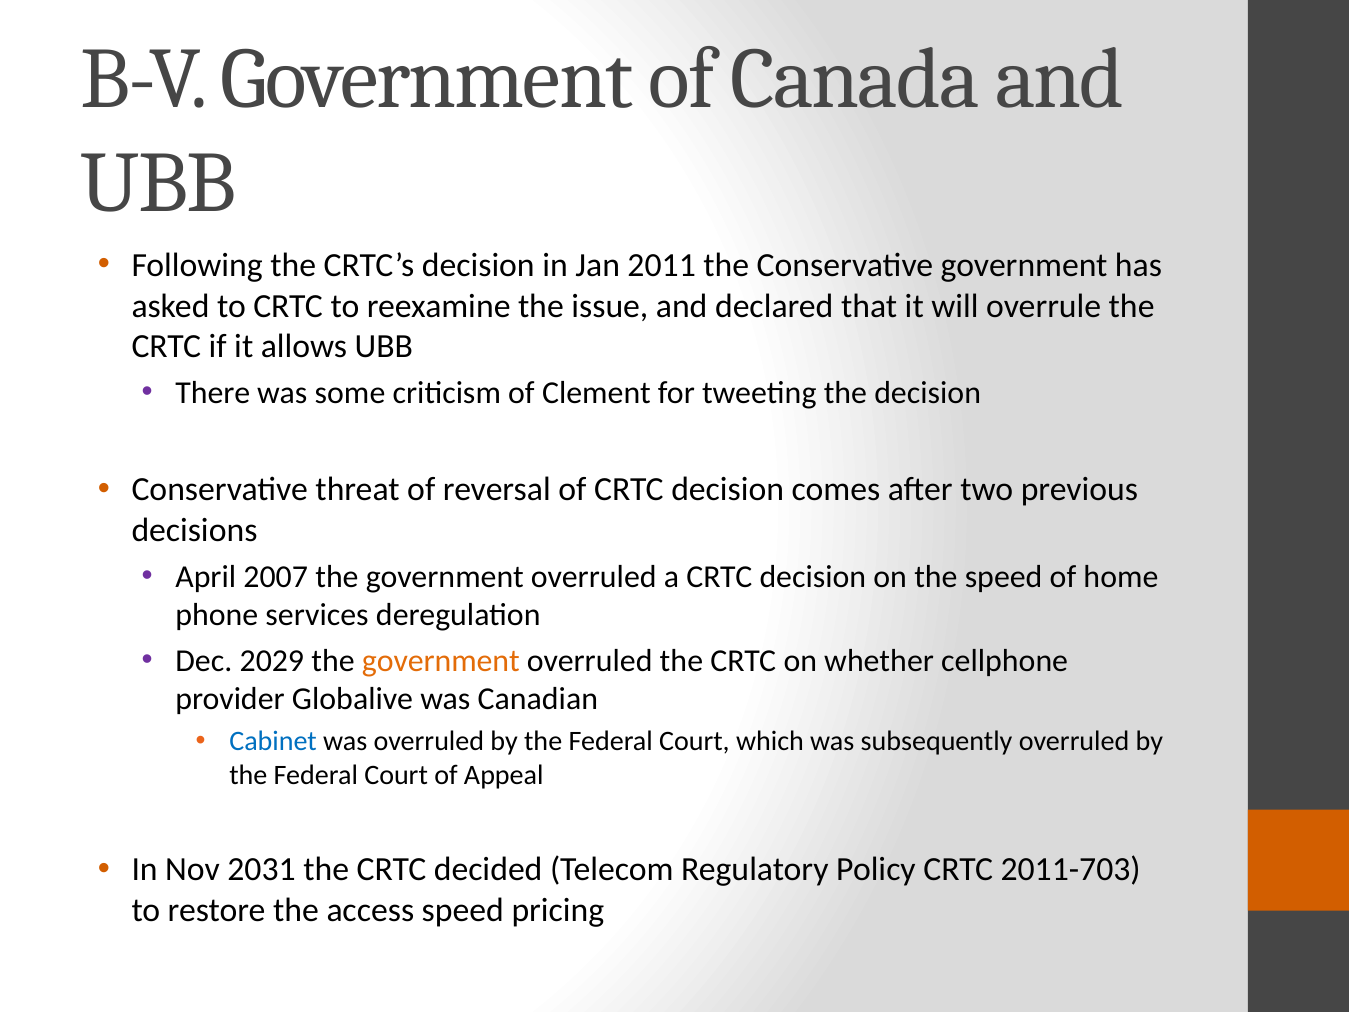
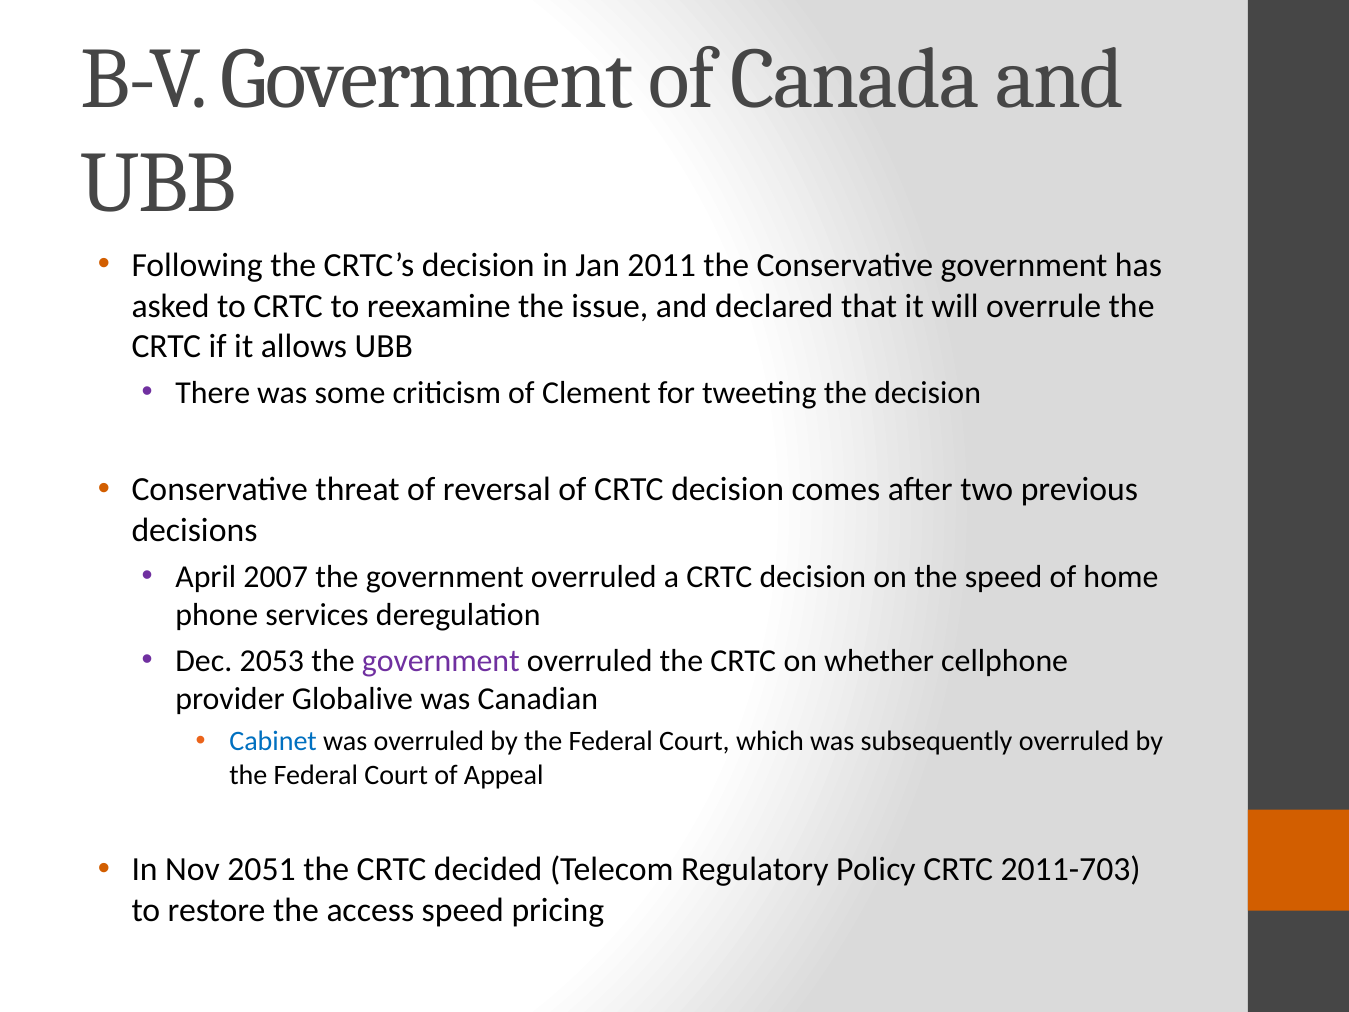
2029: 2029 -> 2053 (272, 661)
government colour: orange -> purple (441, 661)
2031: 2031 -> 2051 (262, 869)
